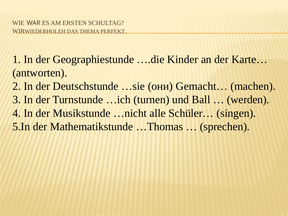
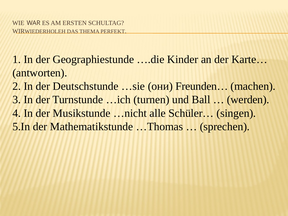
Gemacht…: Gemacht… -> Freunden… (202, 86)
